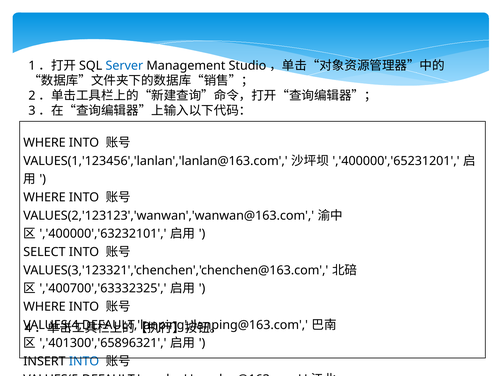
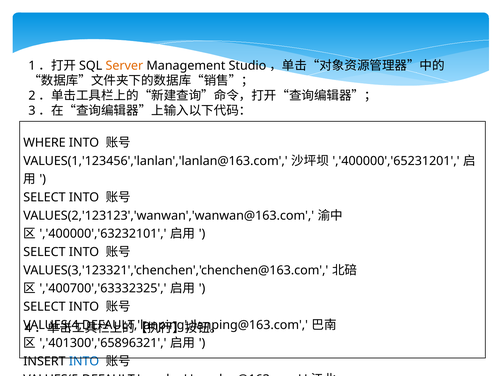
Server colour: blue -> orange (124, 66)
WHERE: WHERE -> SELECT (44, 197)
WHERE: WHERE -> SELECT (44, 306)
